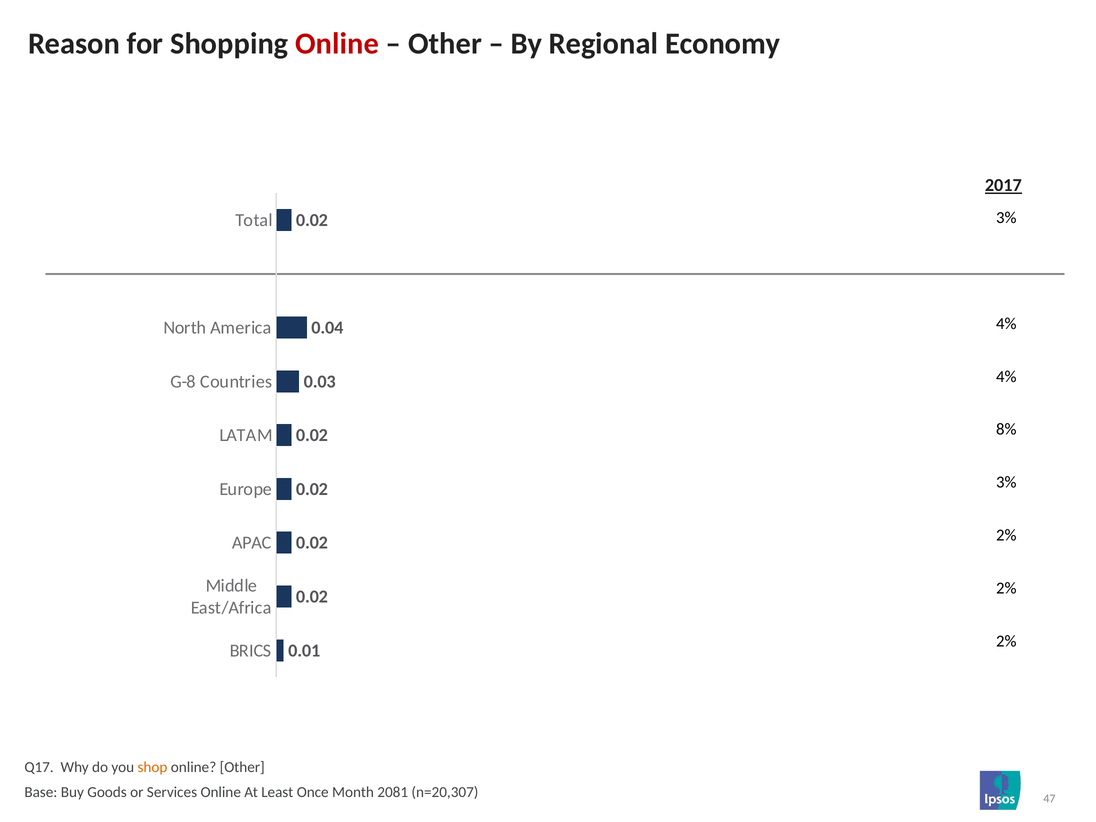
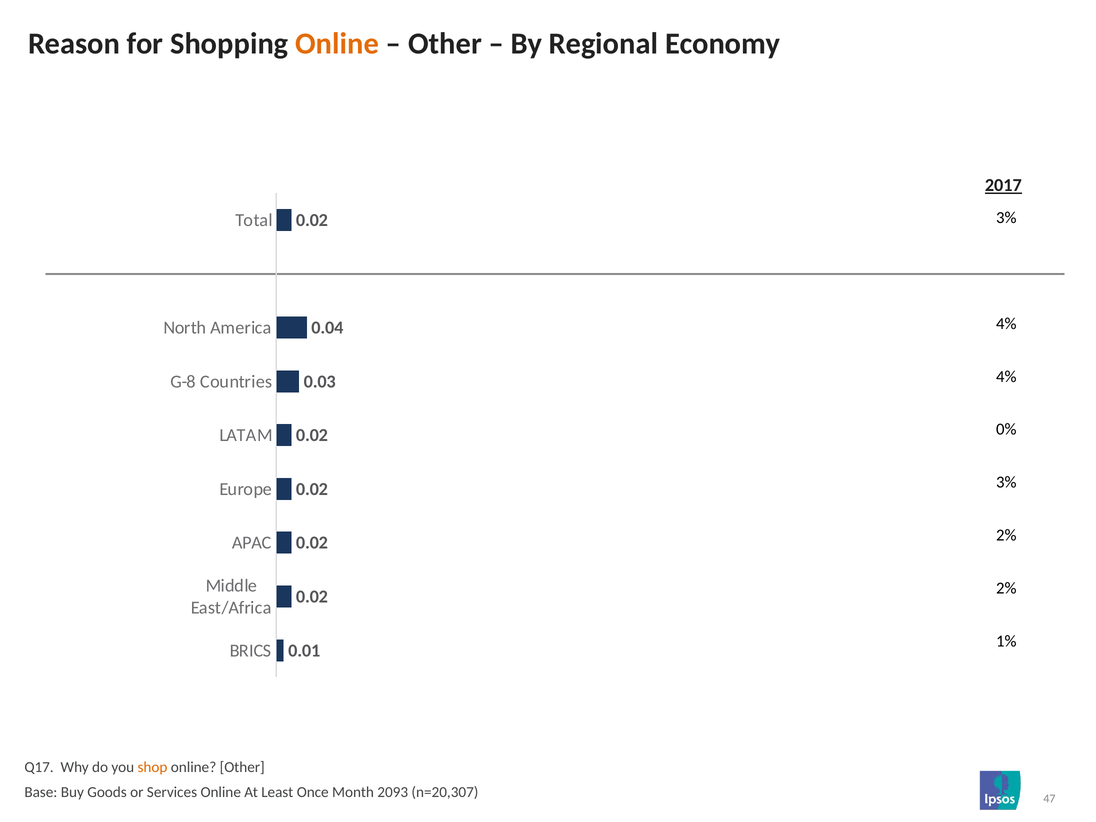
Online colour: red -> orange (337, 44)
8%: 8% -> 0% (1006, 429)
2%: 2% -> 1% (1006, 641)
2081: 2081 -> 2093 (393, 792)
